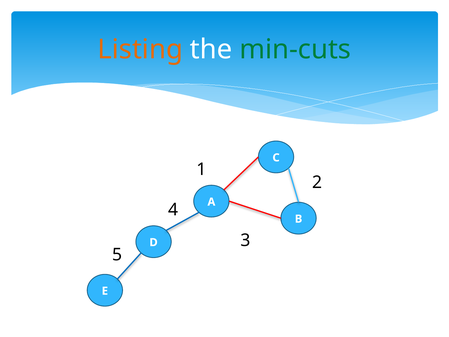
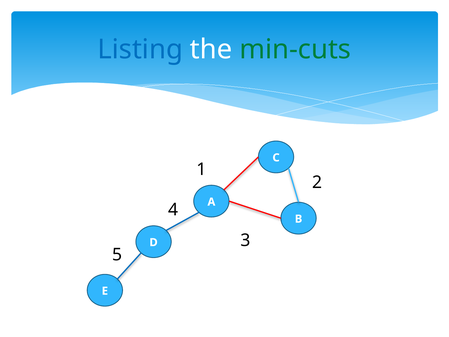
Listing colour: orange -> blue (140, 49)
